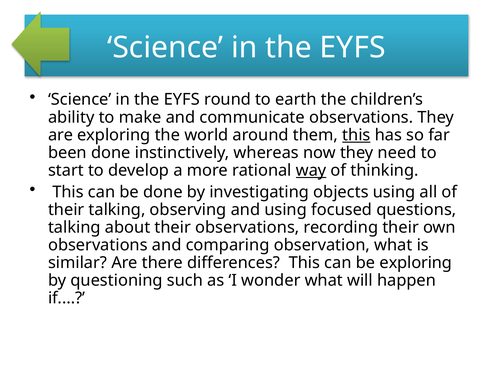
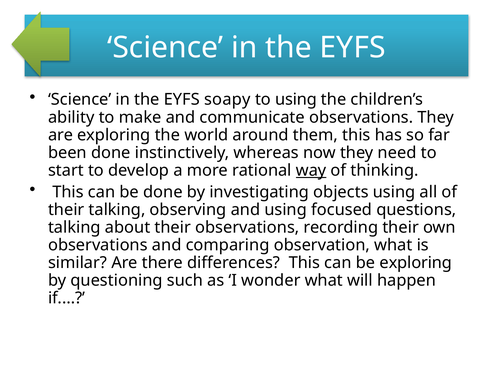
round: round -> soapy (227, 100)
to earth: earth -> using (296, 100)
this underline: present -> none (356, 135)
